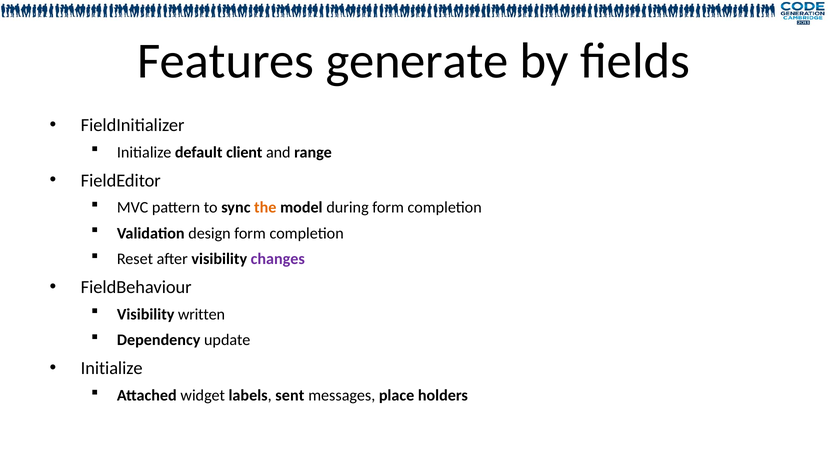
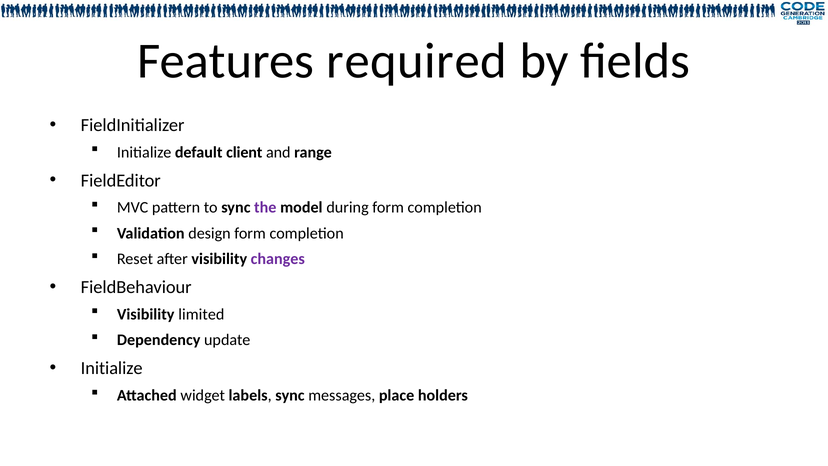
generate: generate -> required (417, 61)
the colour: orange -> purple (265, 207)
written: written -> limited (201, 314)
labels sent: sent -> sync (290, 395)
